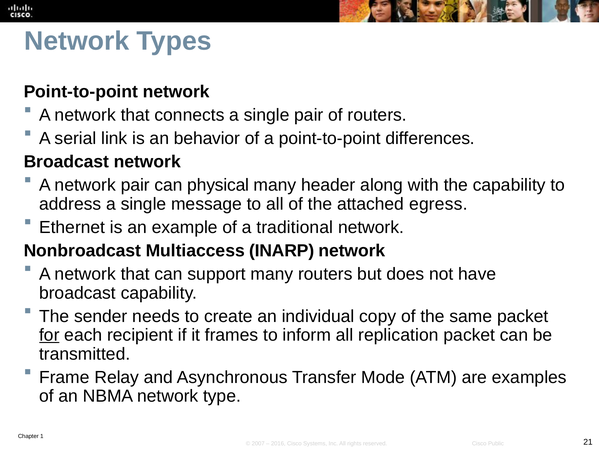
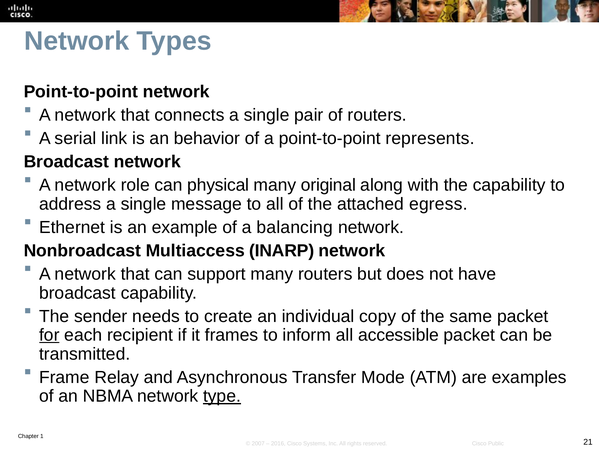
differences: differences -> represents (430, 139)
network pair: pair -> role (135, 185)
header: header -> original (328, 185)
traditional: traditional -> balancing (295, 228)
replication: replication -> accessible (398, 335)
type underline: none -> present (222, 396)
